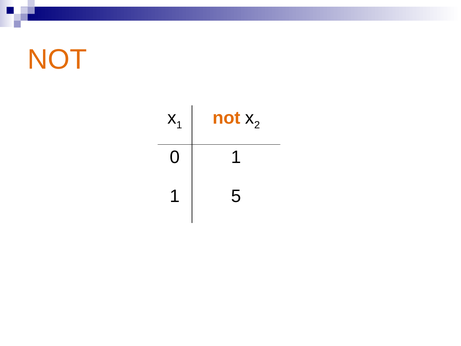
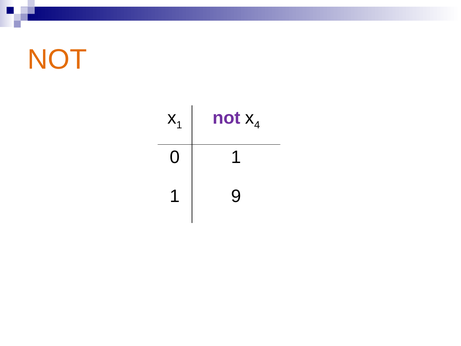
not colour: orange -> purple (226, 118)
2: 2 -> 4 (257, 125)
5: 5 -> 9 (236, 196)
